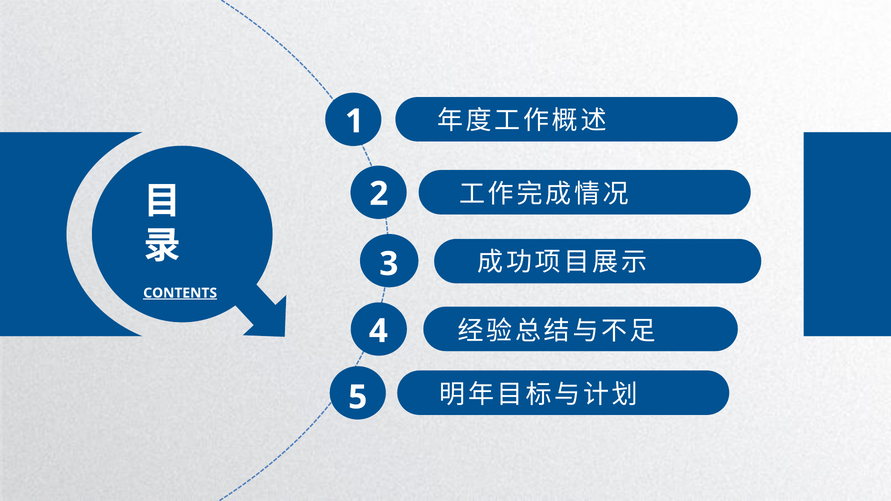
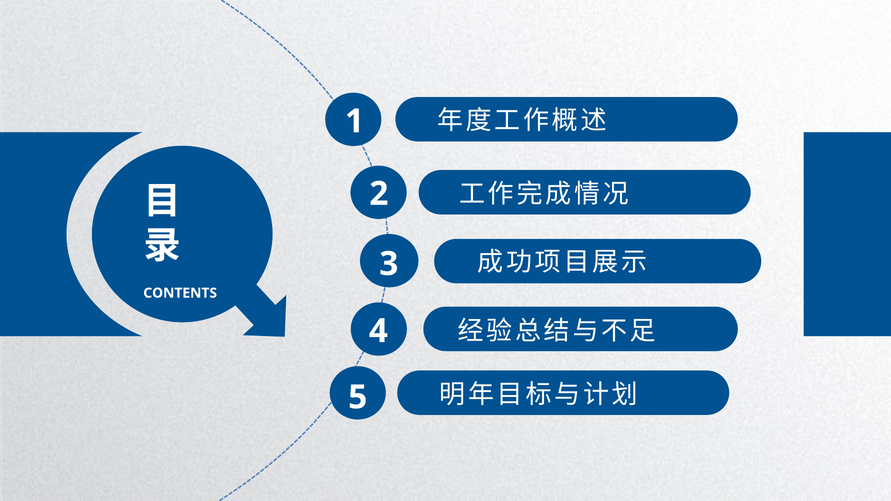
CONTENTS underline: present -> none (180, 293)
